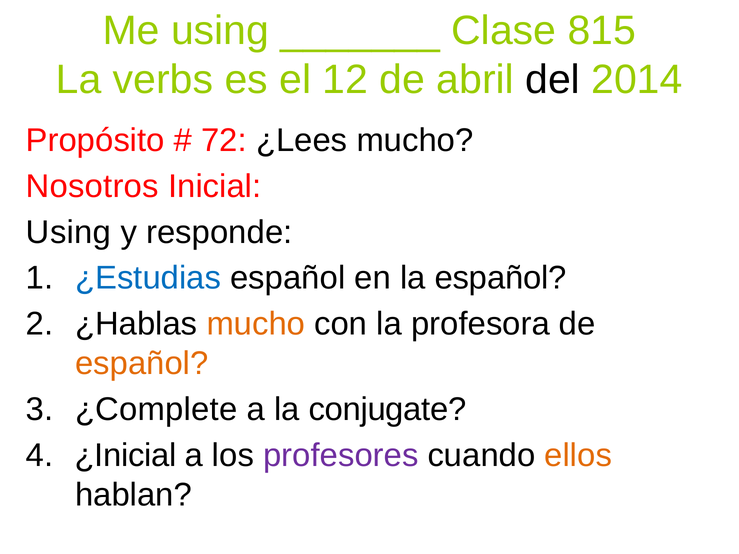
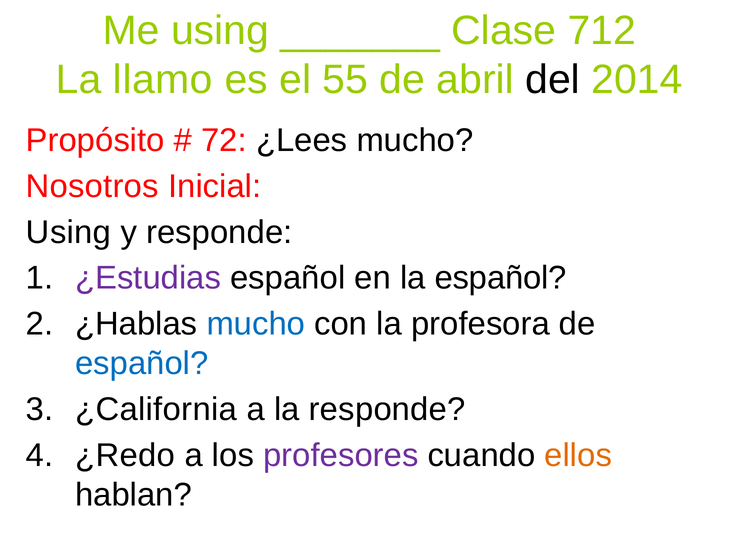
815: 815 -> 712 (602, 31)
verbs: verbs -> llamo (163, 80)
12: 12 -> 55 (345, 80)
¿Estudias colour: blue -> purple (148, 278)
mucho colour: orange -> blue (256, 324)
español colour: orange -> blue (142, 364)
¿Complete: ¿Complete -> ¿California (156, 410)
la conjugate: conjugate -> responde (387, 410)
¿Inicial: ¿Inicial -> ¿Redo (125, 456)
